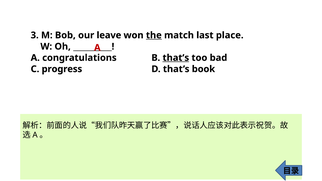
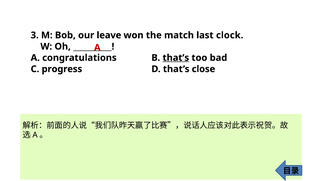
the underline: present -> none (154, 35)
place: place -> clock (230, 35)
book: book -> close (203, 69)
